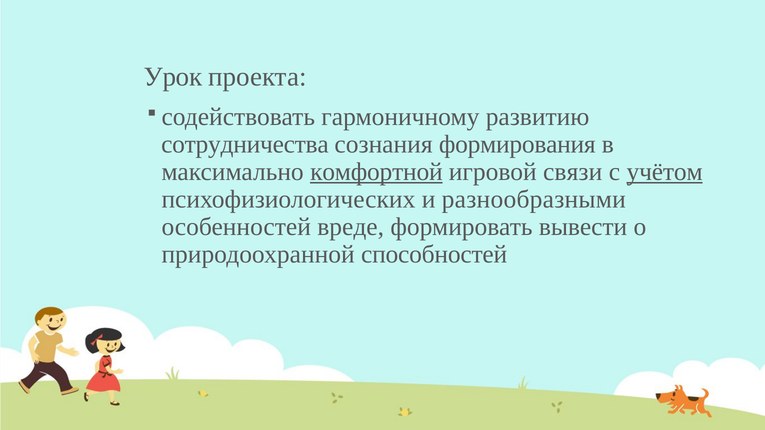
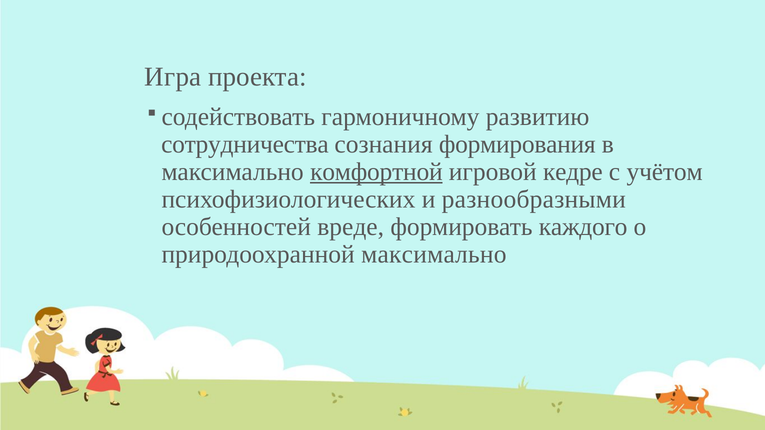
Урок: Урок -> Игра (173, 77)
связи: связи -> кедре (573, 172)
учётом underline: present -> none (665, 172)
вывести: вывести -> каждого (583, 227)
природоохранной способностей: способностей -> максимально (434, 255)
